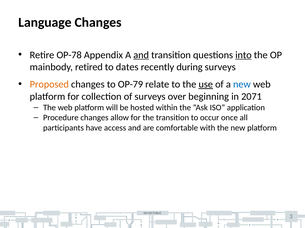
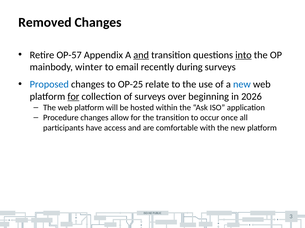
Language: Language -> Removed (45, 23)
OP-78: OP-78 -> OP-57 (69, 55)
retired: retired -> winter (89, 67)
dates: dates -> email (127, 67)
Proposed colour: orange -> blue (49, 85)
OP-79: OP-79 -> OP-25 (130, 85)
use underline: present -> none (206, 85)
for underline: none -> present (73, 97)
2071: 2071 -> 2026 (252, 97)
